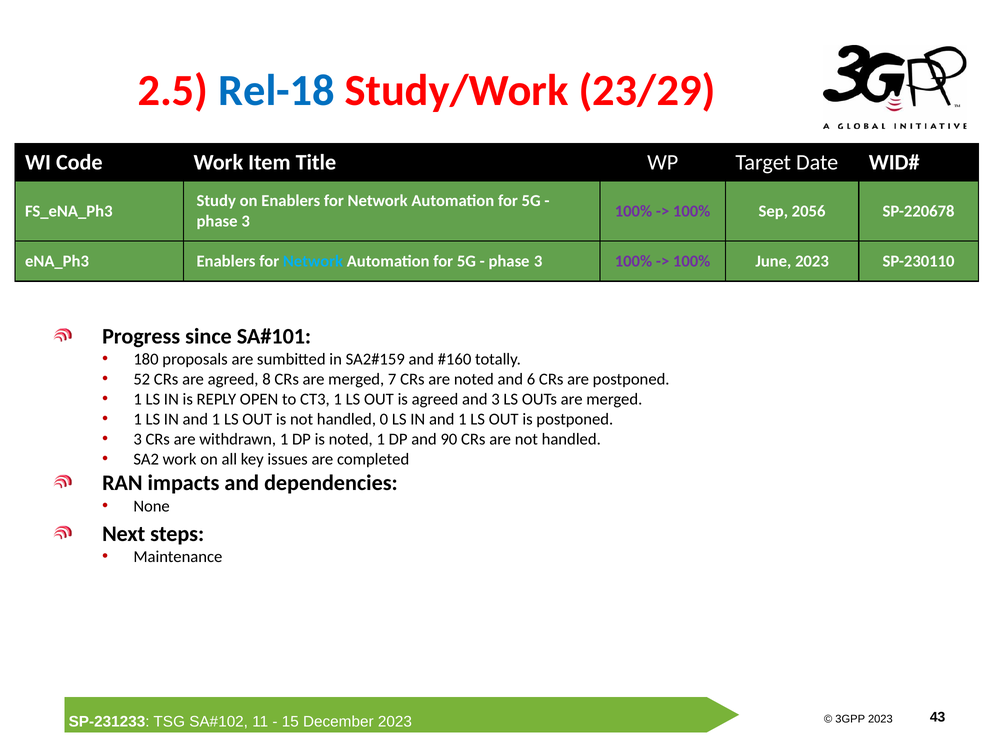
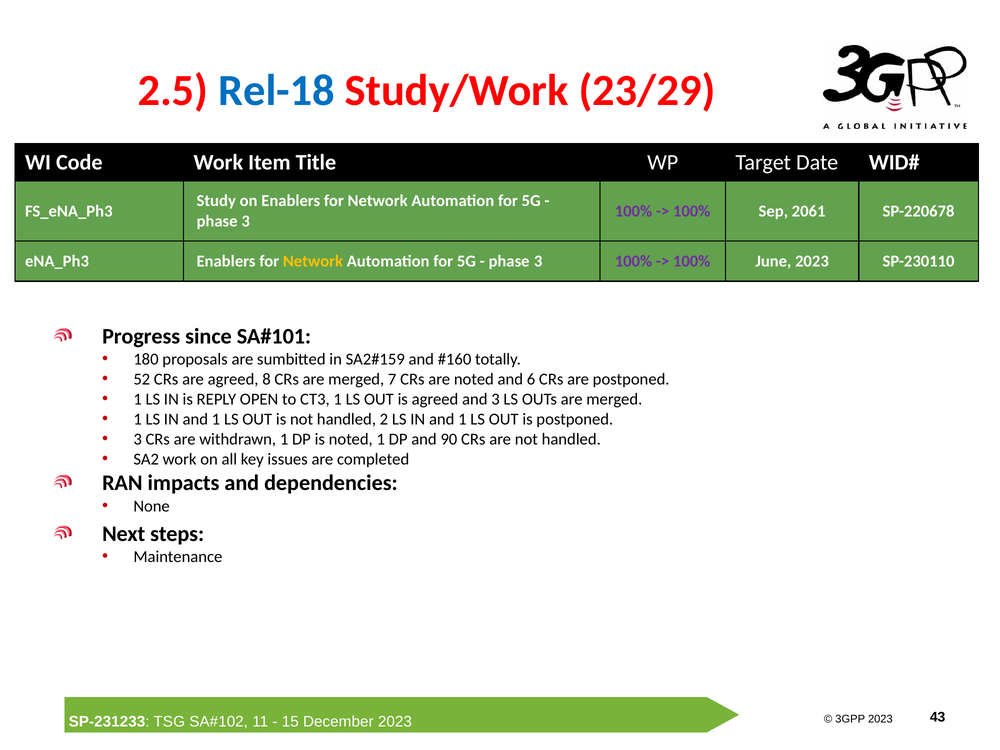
2056: 2056 -> 2061 (809, 211)
Network colour: light blue -> yellow (313, 261)
0: 0 -> 2 (384, 419)
